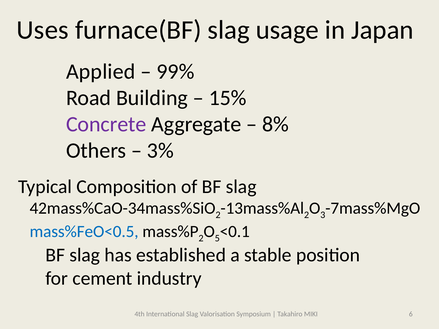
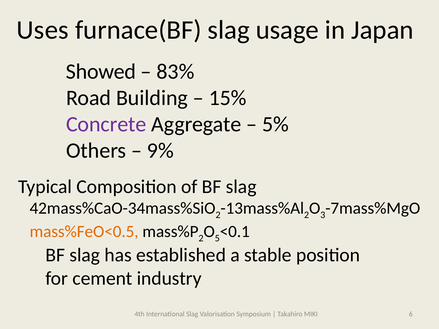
Applied: Applied -> Showed (101, 72)
99%: 99% -> 83% (175, 72)
8%: 8% -> 5% (276, 124)
3%: 3% -> 9% (160, 151)
mass%FeO<0.5 colour: blue -> orange (84, 232)
